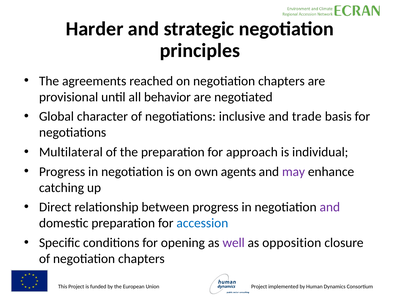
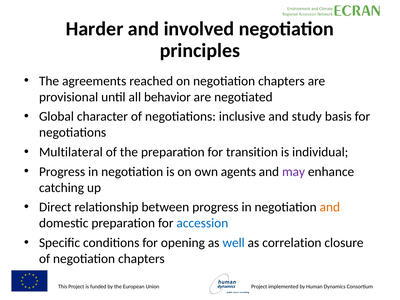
strategic: strategic -> involved (199, 29)
trade: trade -> study (307, 116)
approach: approach -> transition (252, 152)
and colour: purple -> orange (330, 207)
well colour: purple -> blue (234, 243)
opposition: opposition -> correlation (292, 243)
